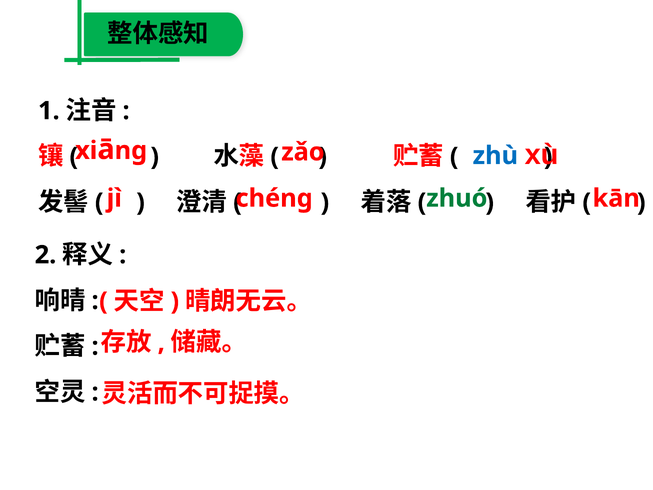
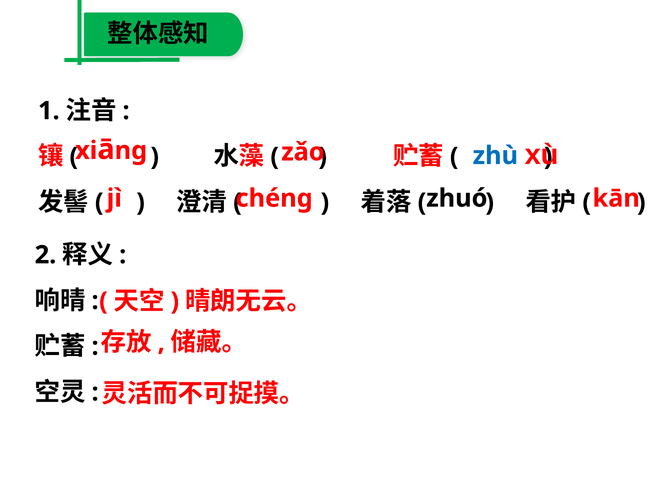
zhuó colour: green -> black (457, 198)
